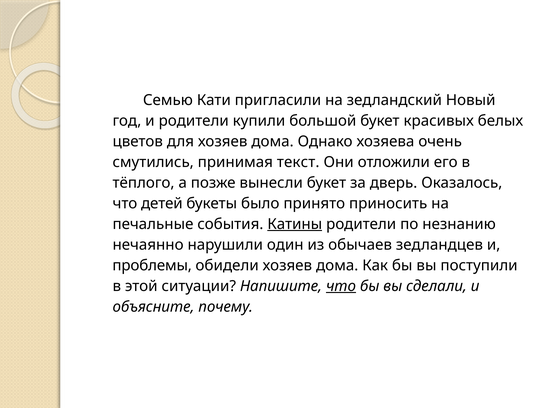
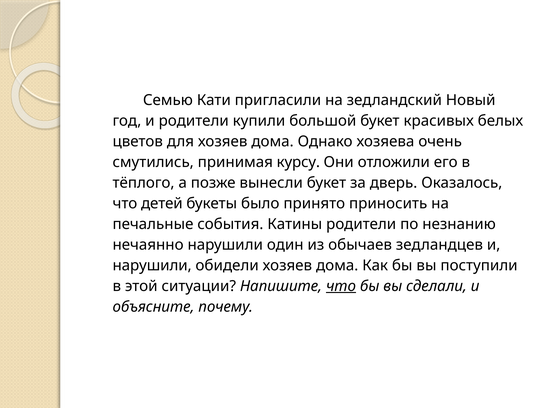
текст: текст -> курсу (298, 162)
Катины underline: present -> none (295, 224)
проблемы: проблемы -> нарушили (152, 265)
